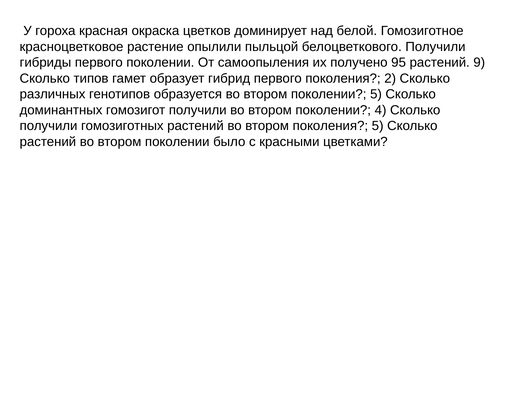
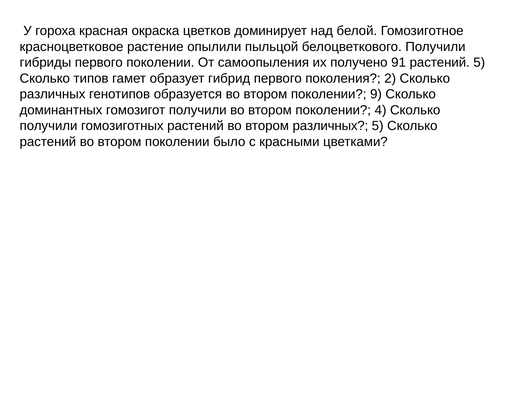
95: 95 -> 91 (399, 62)
растений 9: 9 -> 5 (479, 62)
поколении 5: 5 -> 9 (376, 94)
втором поколения: поколения -> различных (330, 126)
